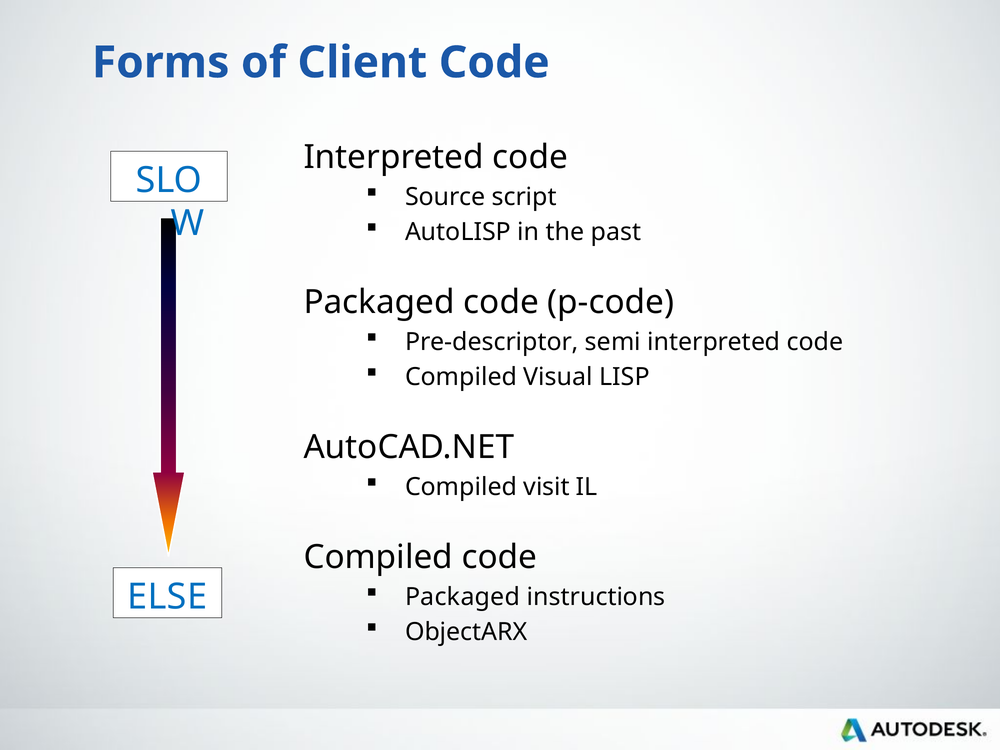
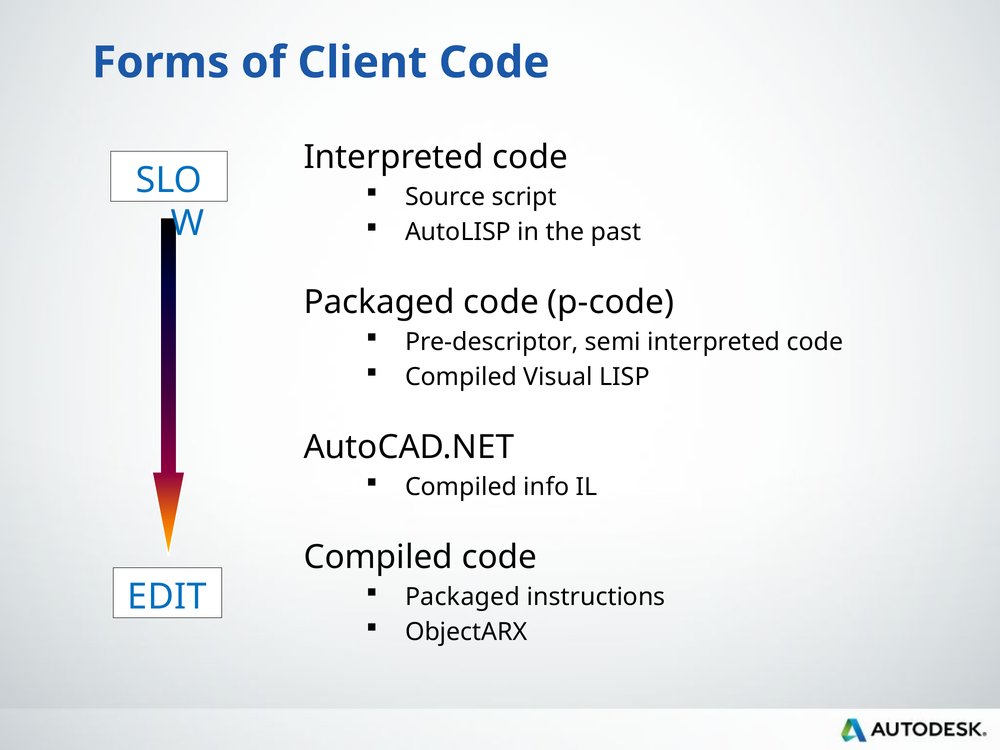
visit: visit -> info (546, 487)
ELSE: ELSE -> EDIT (167, 597)
